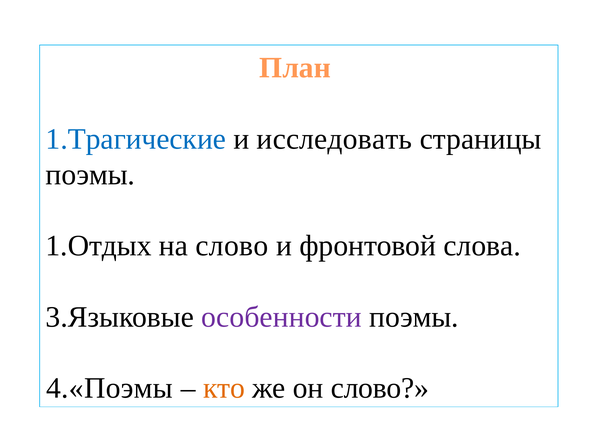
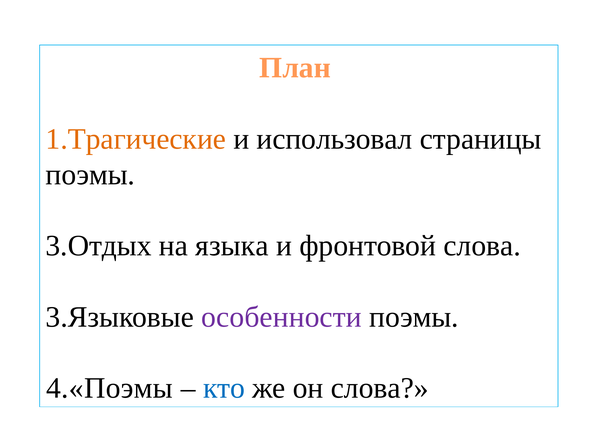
1.Трагические colour: blue -> orange (136, 139)
исследовать: исследовать -> использовал (334, 139)
1.Отдых: 1.Отдых -> 3.Отдых (99, 246)
на слово: слово -> языка (232, 246)
кто colour: orange -> blue (224, 388)
он слово: слово -> слова (380, 388)
